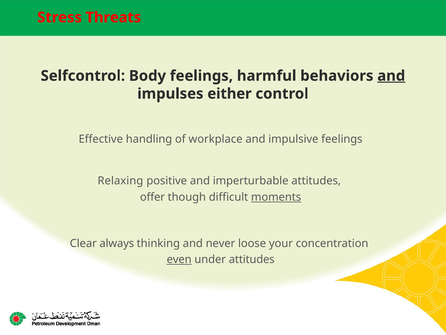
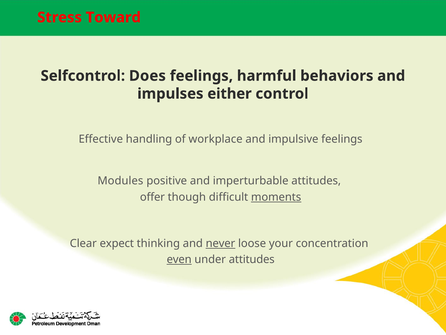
Threats: Threats -> Toward (113, 17)
Body: Body -> Does (147, 76)
and underline: present -> none (391, 76)
Relaxing: Relaxing -> Modules (120, 181)
always: always -> expect (117, 243)
never underline: none -> present (220, 243)
